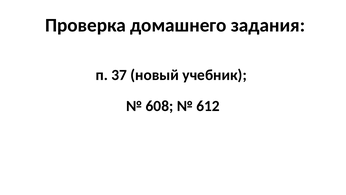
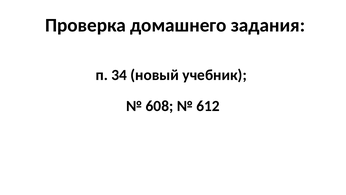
37: 37 -> 34 (119, 75)
